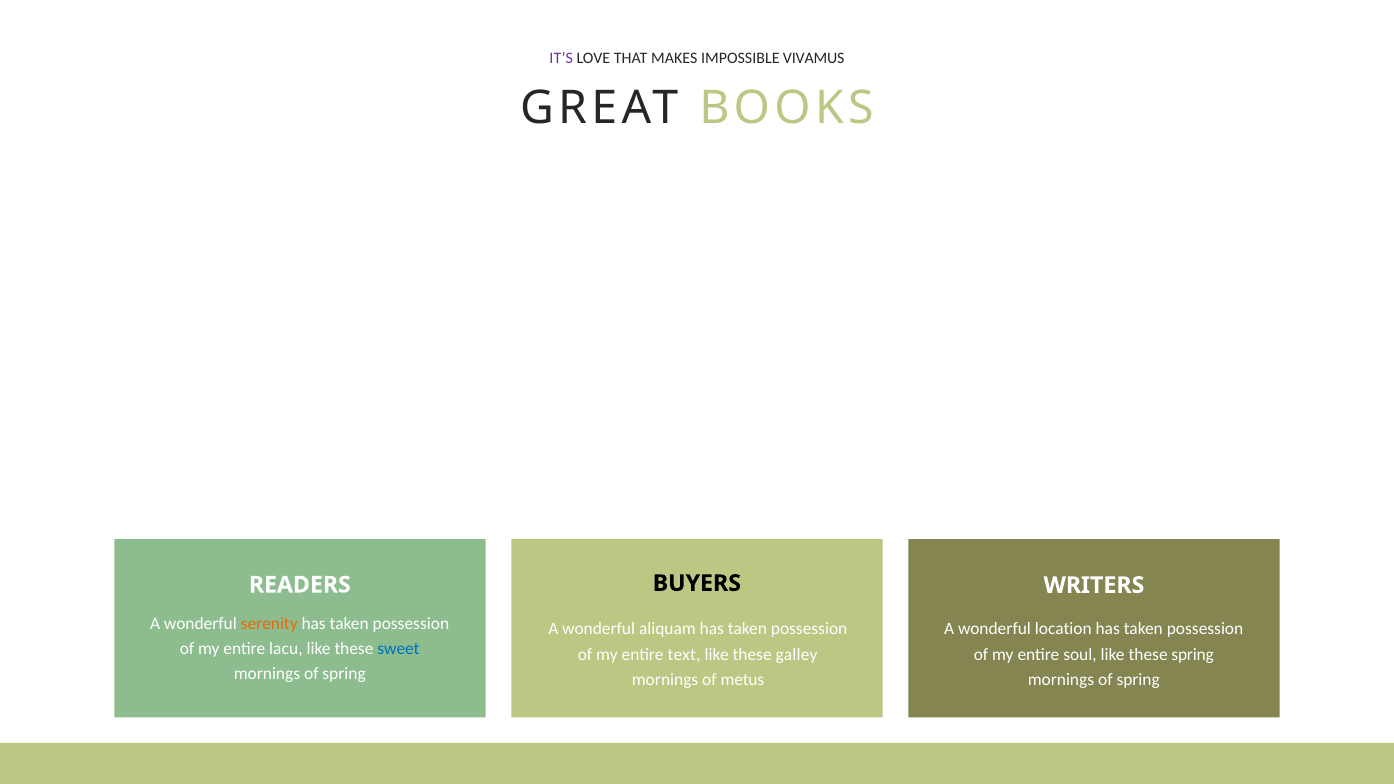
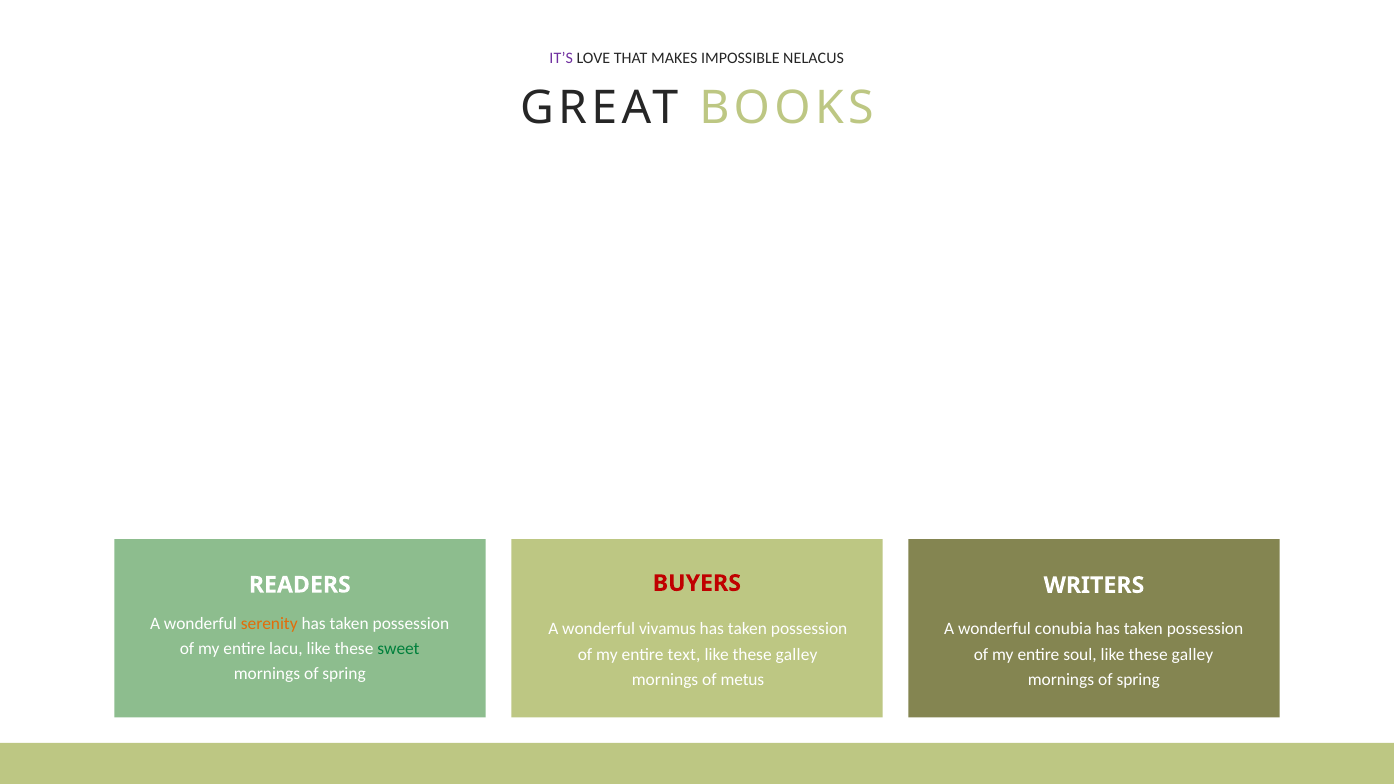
VIVAMUS: VIVAMUS -> NELACUS (814, 58)
BUYERS colour: black -> red (697, 583)
aliquam: aliquam -> vivamus (668, 629)
location: location -> conubia (1063, 629)
sweet colour: blue -> green (398, 649)
soul like these spring: spring -> galley (1192, 654)
